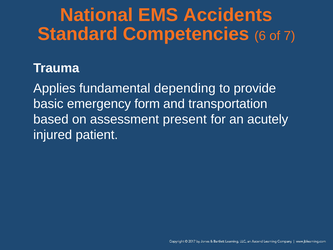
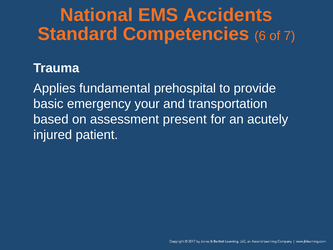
depending: depending -> prehospital (185, 88)
form: form -> your (147, 104)
